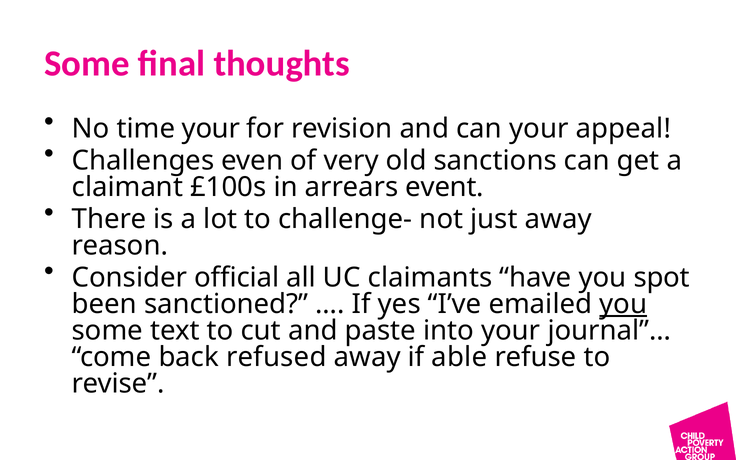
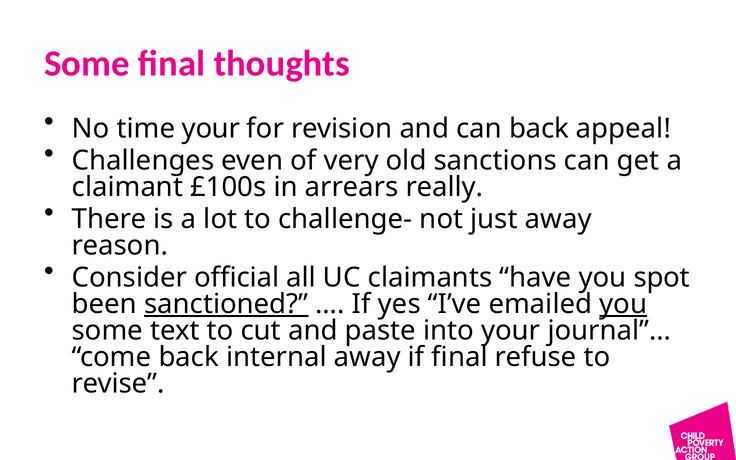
can your: your -> back (539, 128)
event: event -> really (444, 187)
sanctioned underline: none -> present (226, 304)
refused: refused -> internal (276, 357)
if able: able -> final (460, 357)
